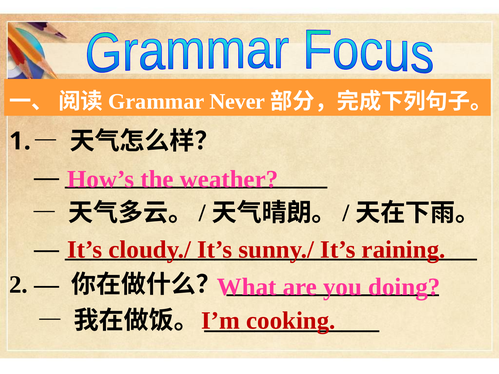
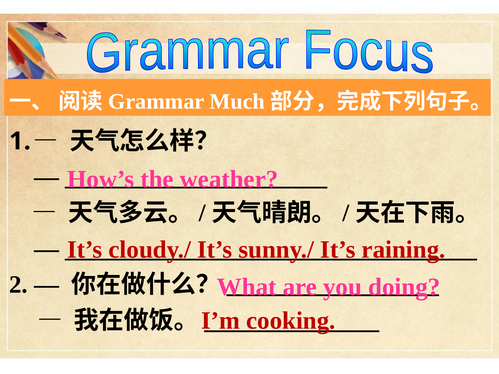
Never: Never -> Much (237, 102)
